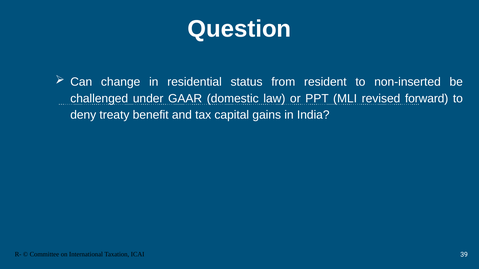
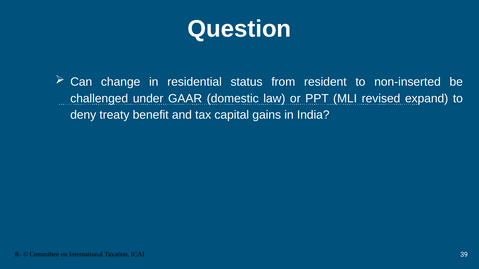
forward: forward -> expand (427, 99)
